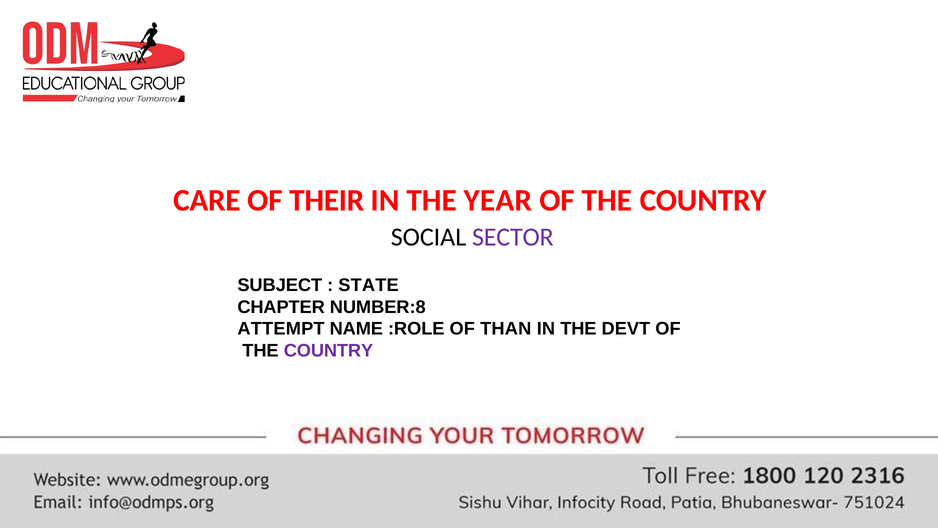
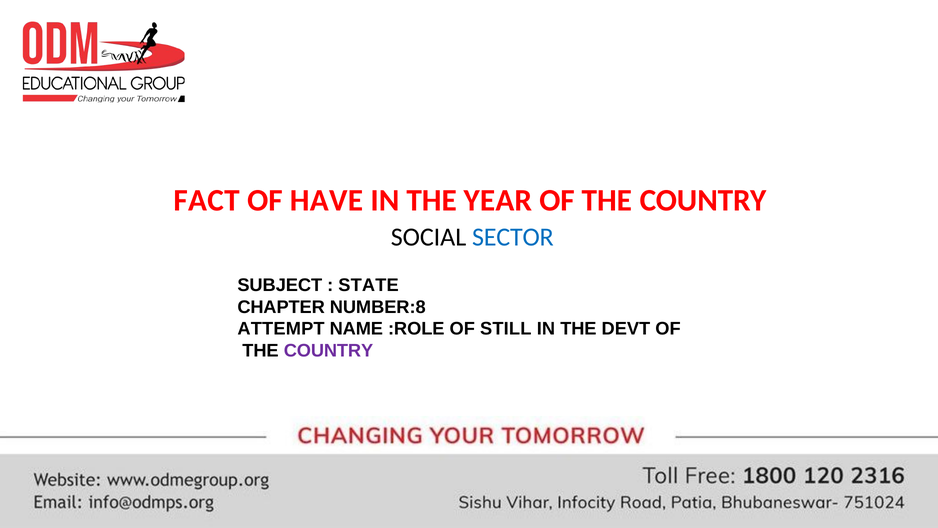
CARE: CARE -> FACT (207, 200)
THEIR: THEIR -> HAVE (326, 200)
SECTOR colour: purple -> blue (513, 237)
THAN: THAN -> STILL (506, 329)
